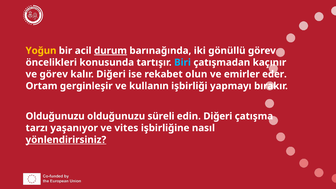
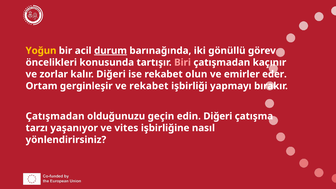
Biri colour: light blue -> pink (183, 62)
ve görev: görev -> zorlar (54, 74)
ve kullanın: kullanın -> rekabet (149, 86)
Olduğunuzu: Olduğunuzu -> Çatışmadan (55, 116)
süreli: süreli -> geçin (161, 116)
yönlendirirsiniz underline: present -> none (66, 140)
